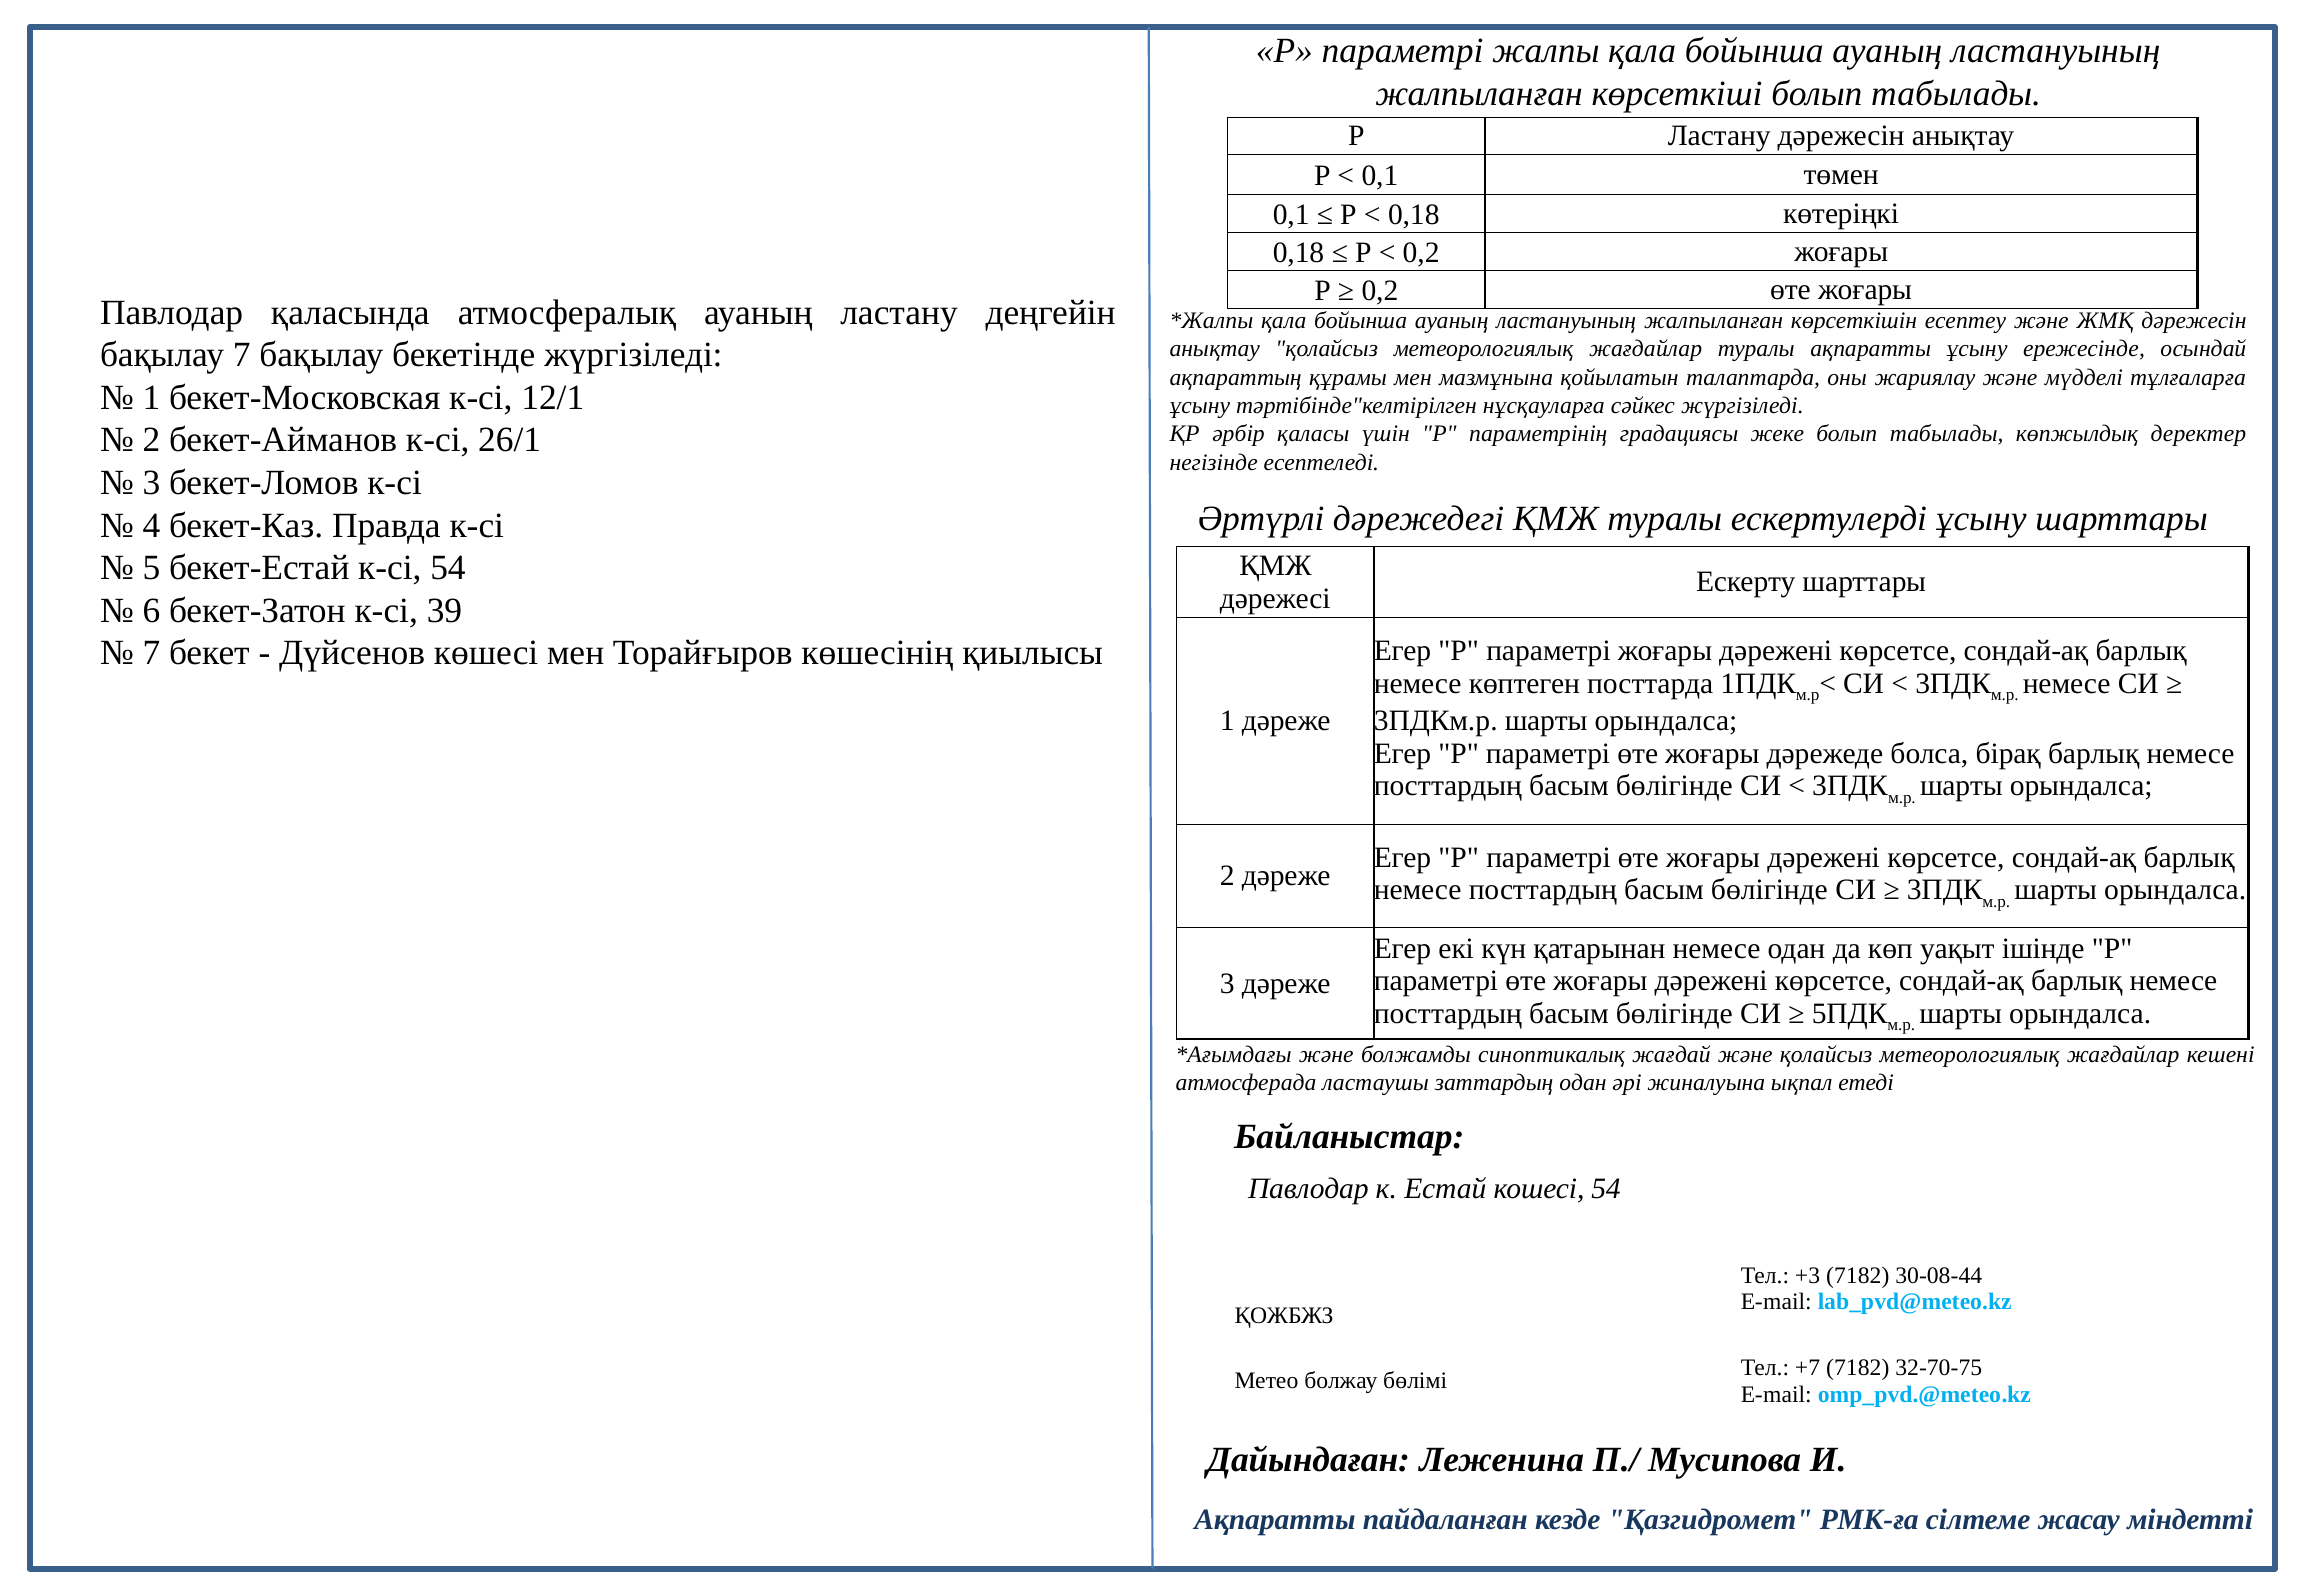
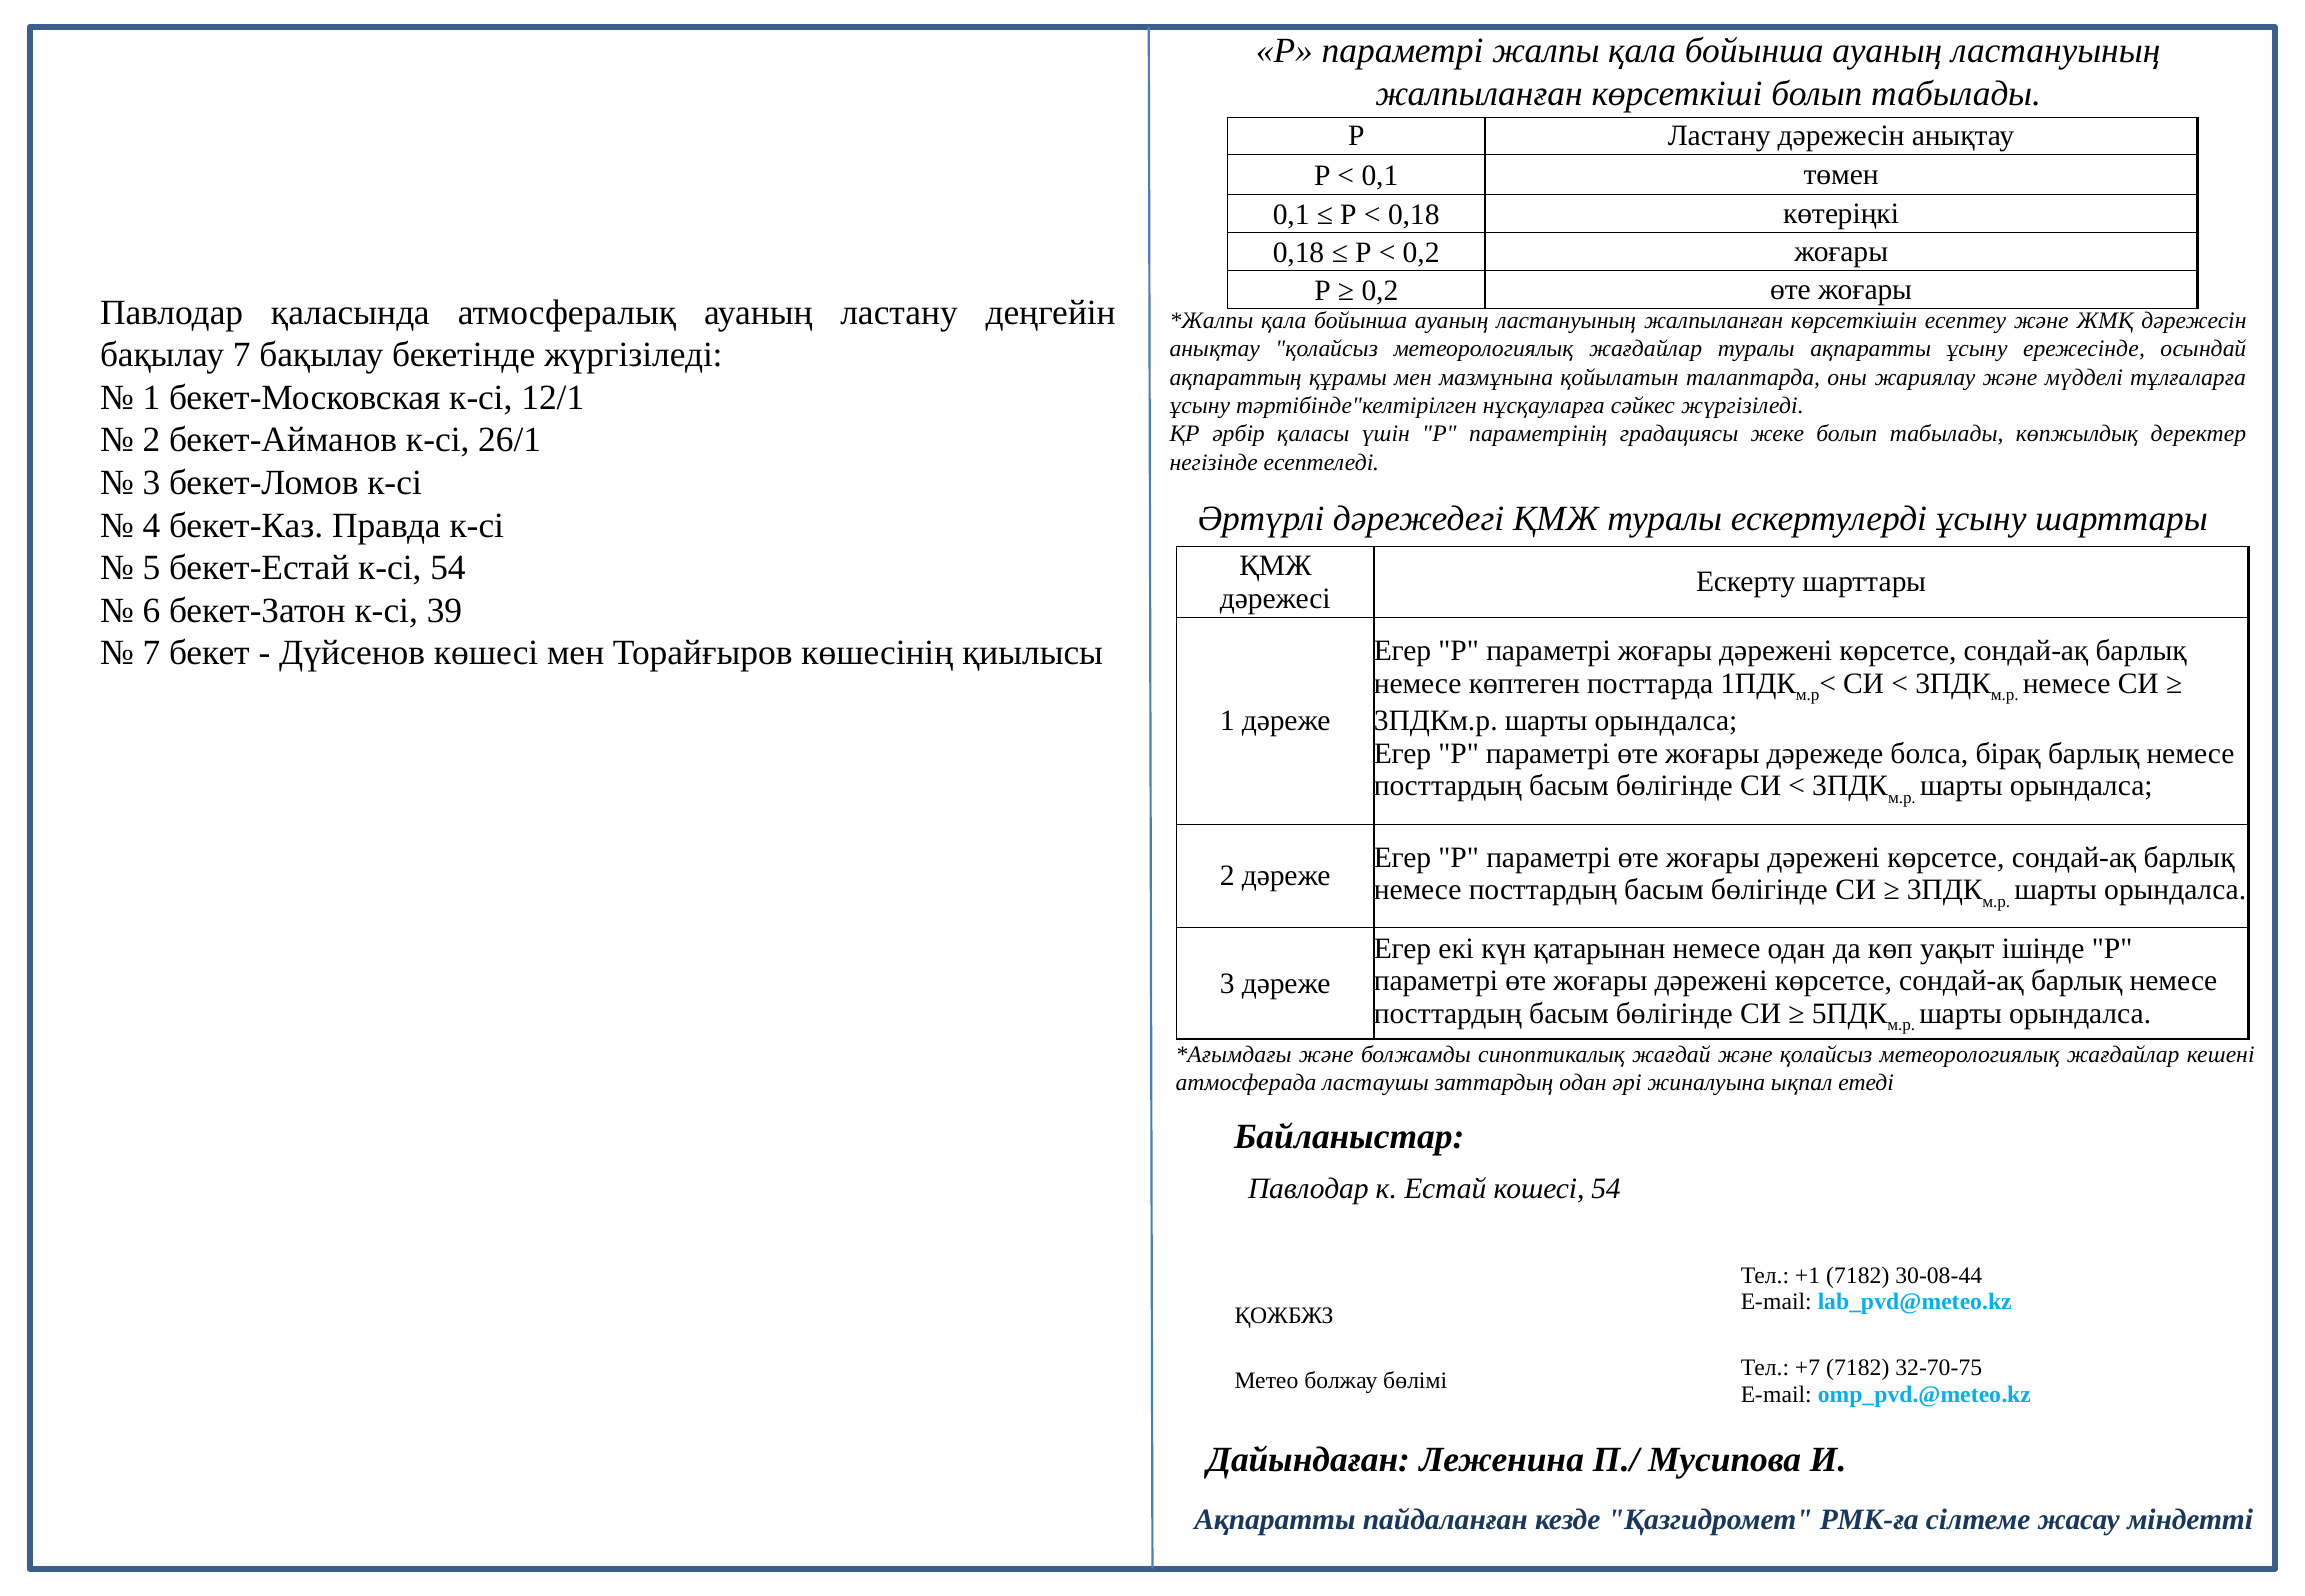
+3: +3 -> +1 (1808, 1276)
